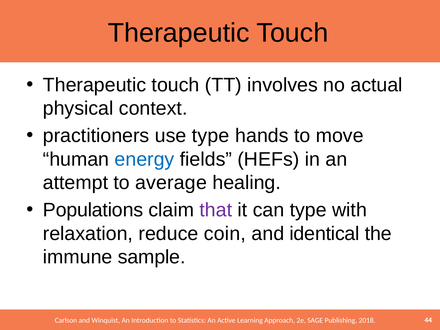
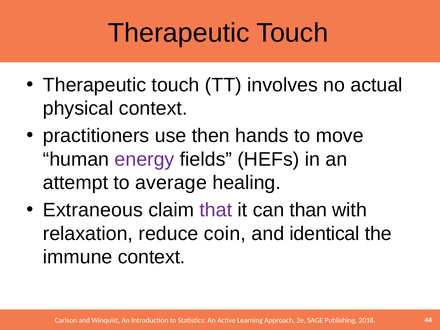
use type: type -> then (211, 136)
energy colour: blue -> purple (145, 159)
Populations: Populations -> Extraneous (93, 210)
can type: type -> than (308, 210)
immune sample: sample -> context (152, 257)
